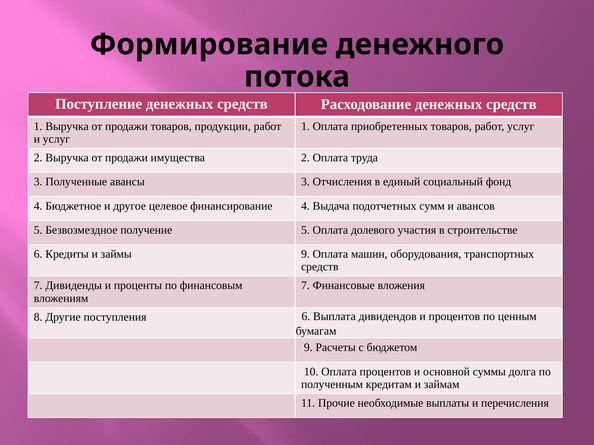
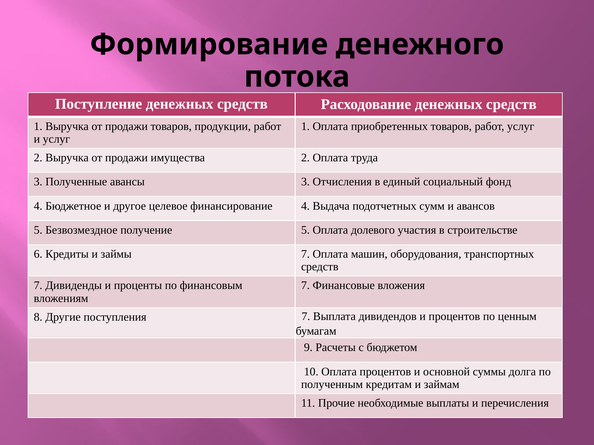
займы 9: 9 -> 7 (305, 254)
поступления 6: 6 -> 7 (306, 317)
